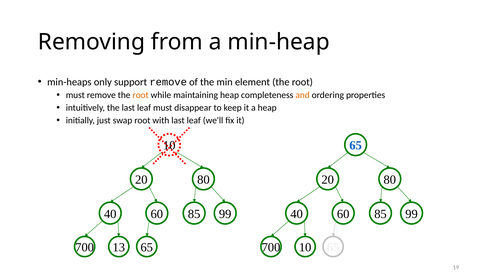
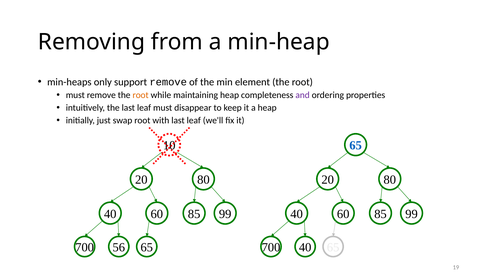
and colour: orange -> purple (303, 95)
13: 13 -> 56 (119, 247)
700 10: 10 -> 40 (305, 247)
